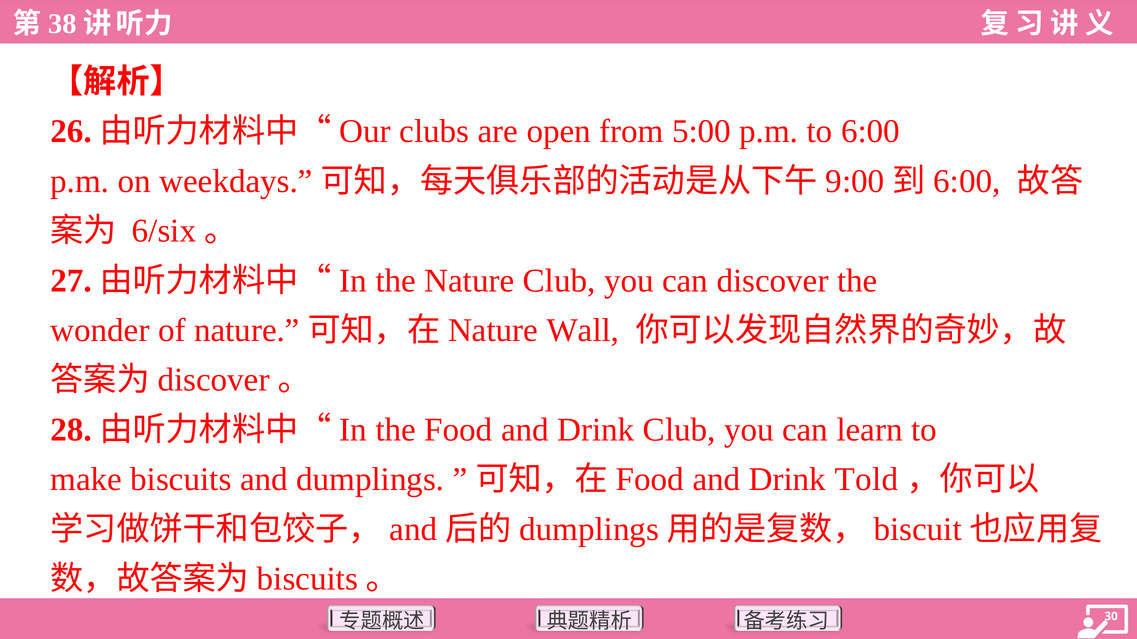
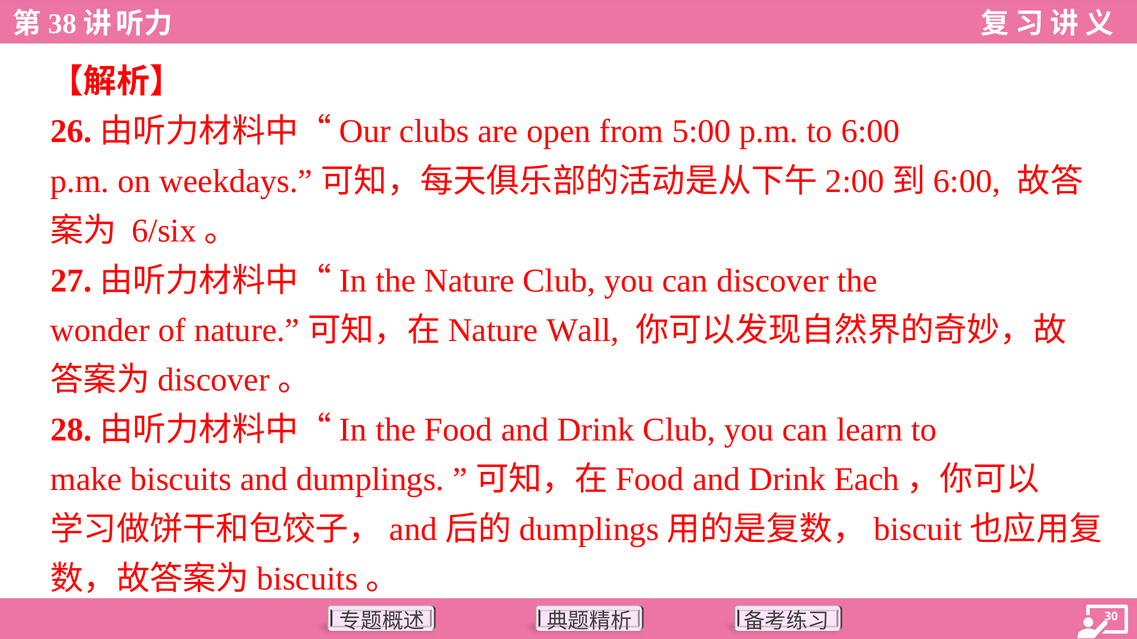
9:00: 9:00 -> 2:00 (855, 181)
Told: Told -> Each (867, 480)
